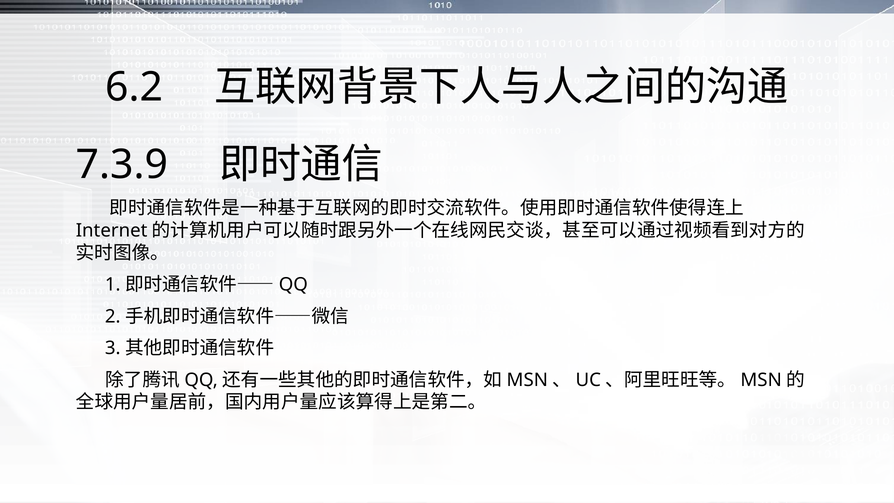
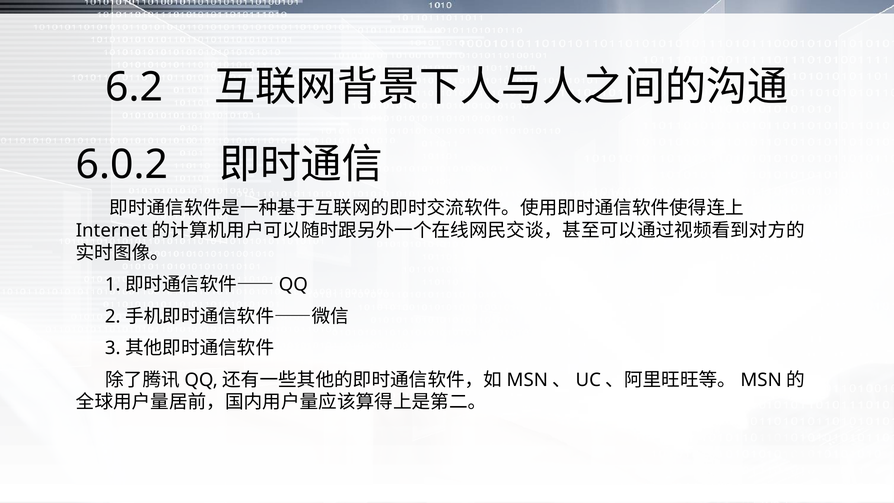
7.3.9: 7.3.9 -> 6.0.2 (122, 165)
